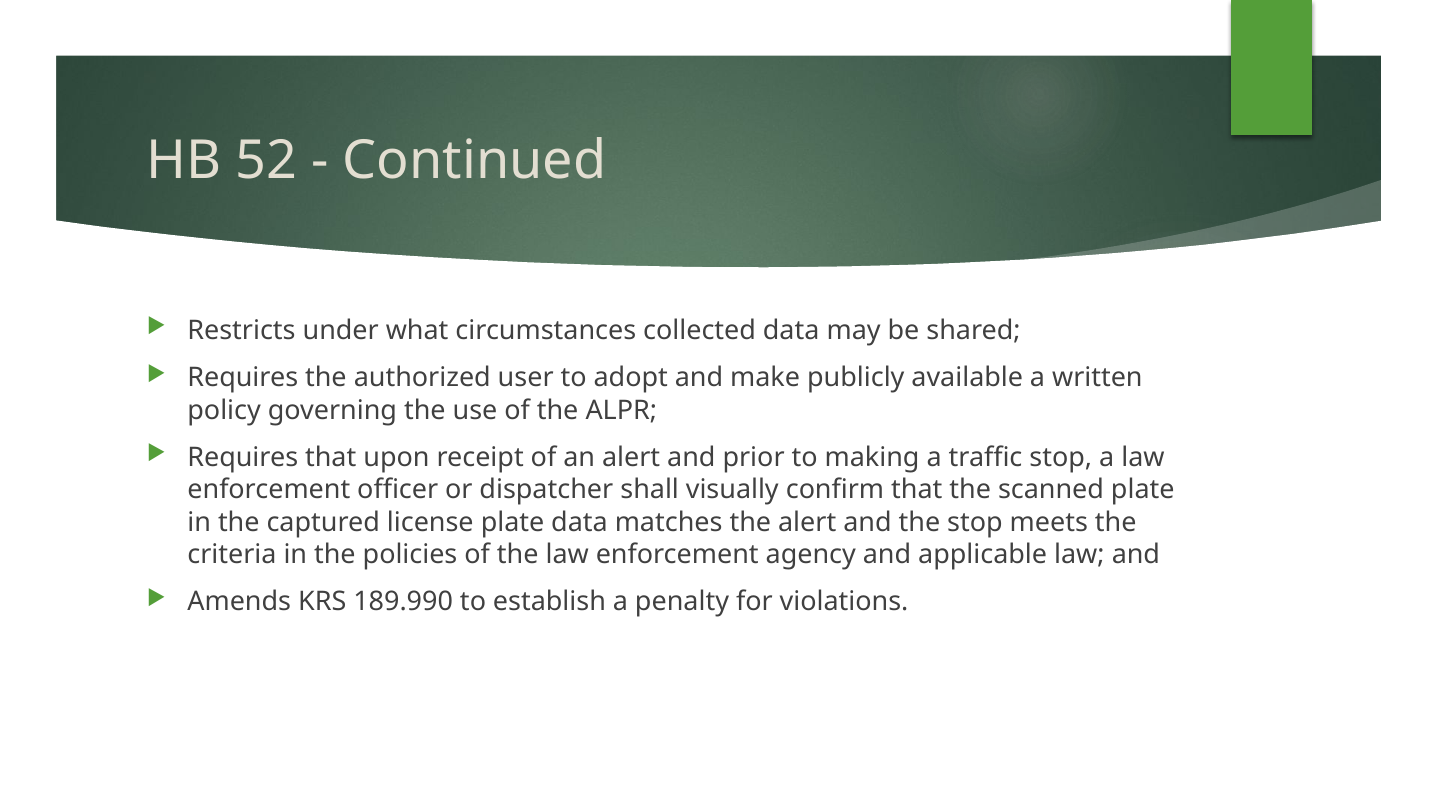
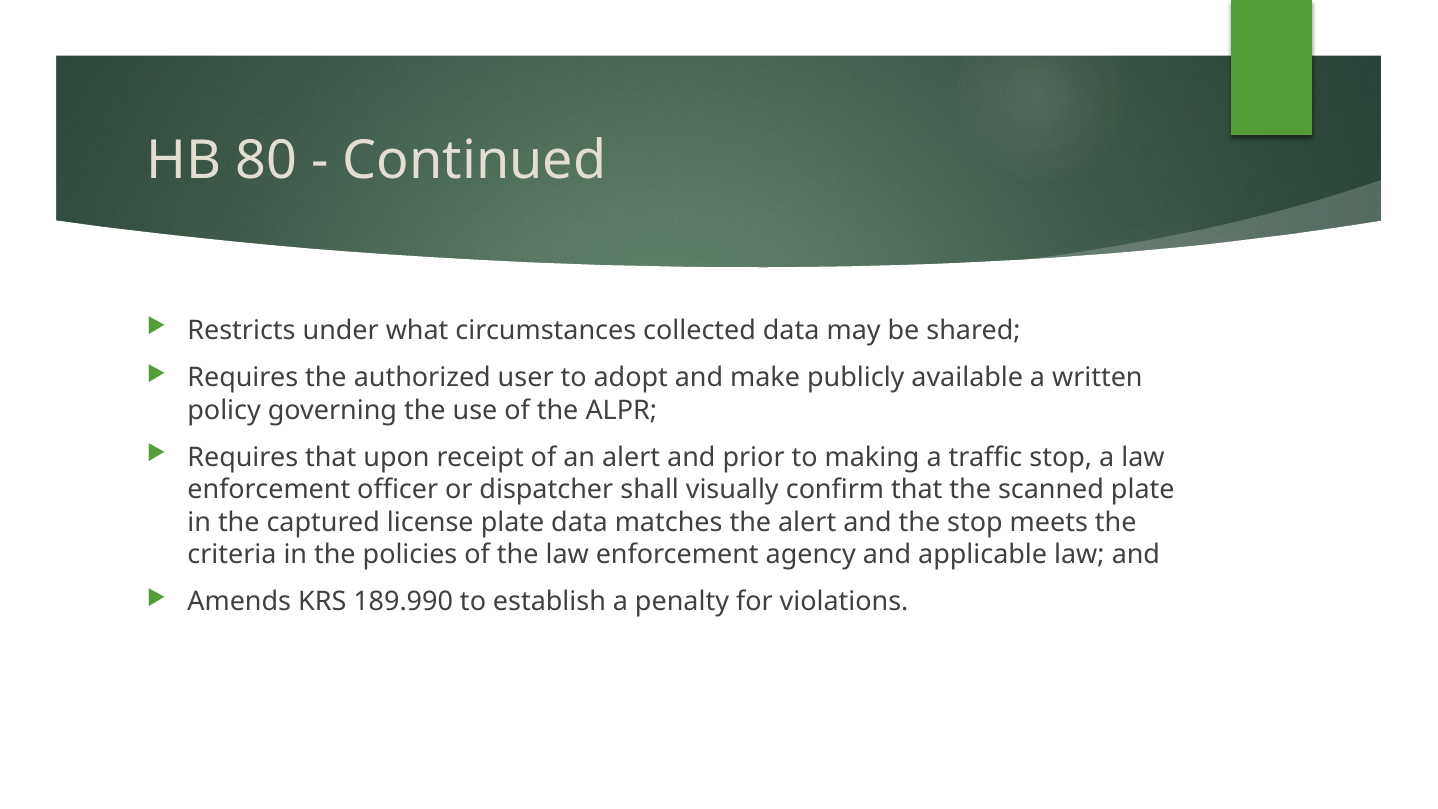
52: 52 -> 80 (267, 160)
